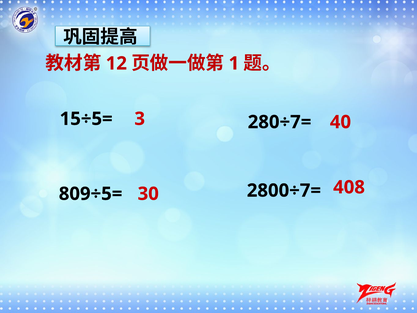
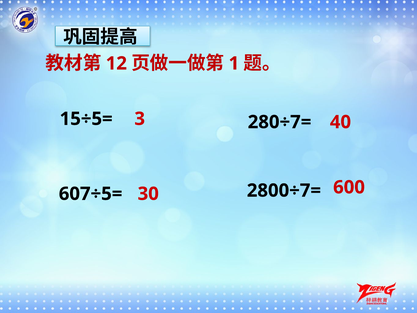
809÷5=: 809÷5= -> 607÷5= (91, 194)
408: 408 -> 600 (349, 187)
